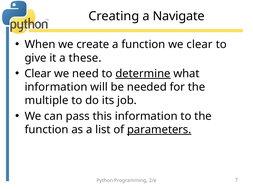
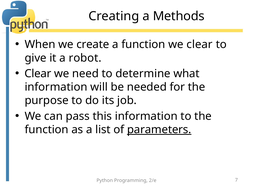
Navigate: Navigate -> Methods (179, 16)
these: these -> robot (85, 58)
determine underline: present -> none (143, 74)
multiple: multiple -> purpose (47, 101)
